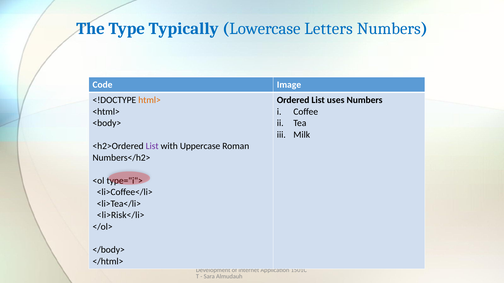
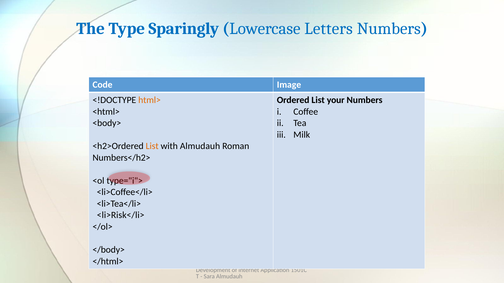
Typically: Typically -> Sparingly (184, 29)
uses: uses -> your (336, 100)
List colour: purple -> orange (152, 146)
with Uppercase: Uppercase -> Almudauh (200, 146)
